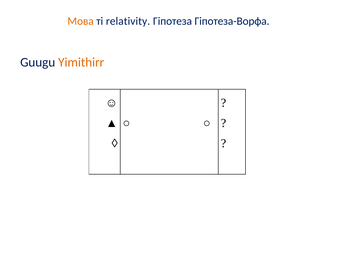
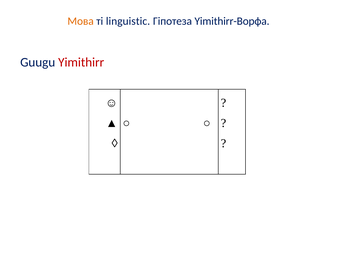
relativity: relativity -> linguistic (128, 21)
Гіпотеза-Ворфа: Гіпотеза-Ворфа -> Yimithirr-Ворфа (232, 21)
Yimithirr colour: orange -> red (81, 62)
